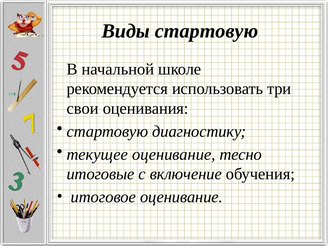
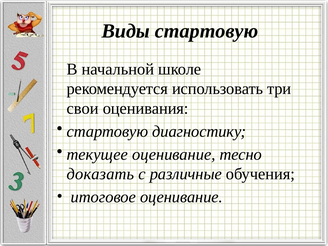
итоговые: итоговые -> доказать (100, 174)
включение: включение -> различные (186, 174)
